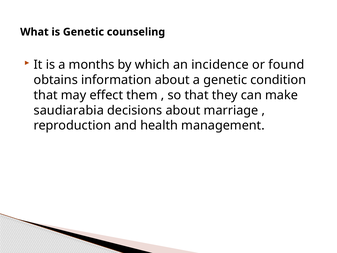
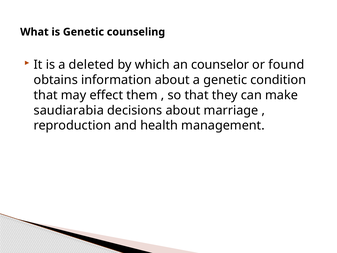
months: months -> deleted (91, 65)
incidence: incidence -> counselor (220, 65)
